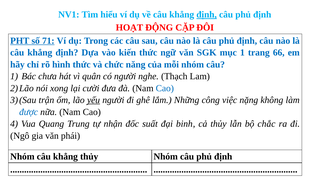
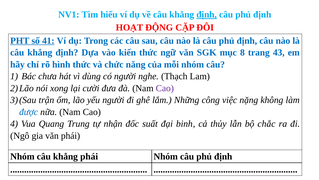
71: 71 -> 41 (48, 41)
mục 1: 1 -> 8 (242, 52)
66: 66 -> 43 (279, 52)
quân: quân -> dùng (92, 76)
Cao colour: blue -> purple (165, 88)
yếu underline: present -> none (94, 100)
khẳng thủy: thủy -> phái (89, 156)
